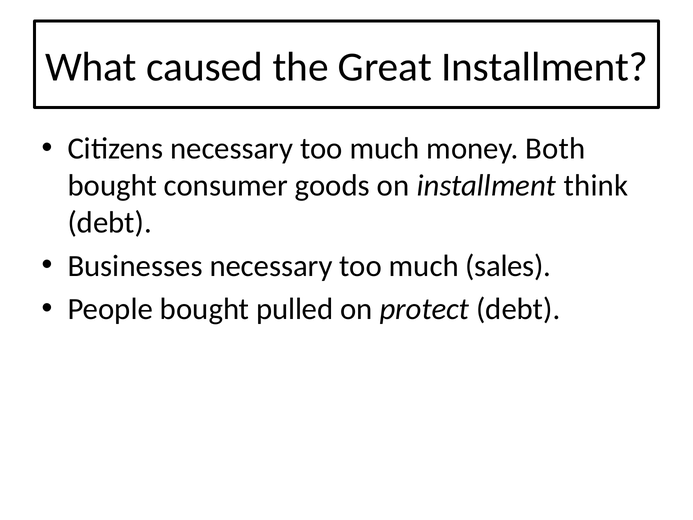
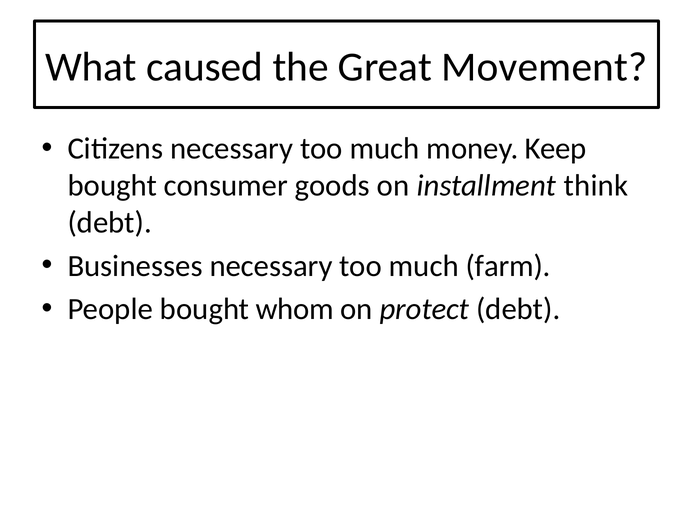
Great Installment: Installment -> Movement (544, 67)
Both: Both -> Keep (556, 149)
sales: sales -> farm (508, 266)
pulled: pulled -> whom (295, 309)
